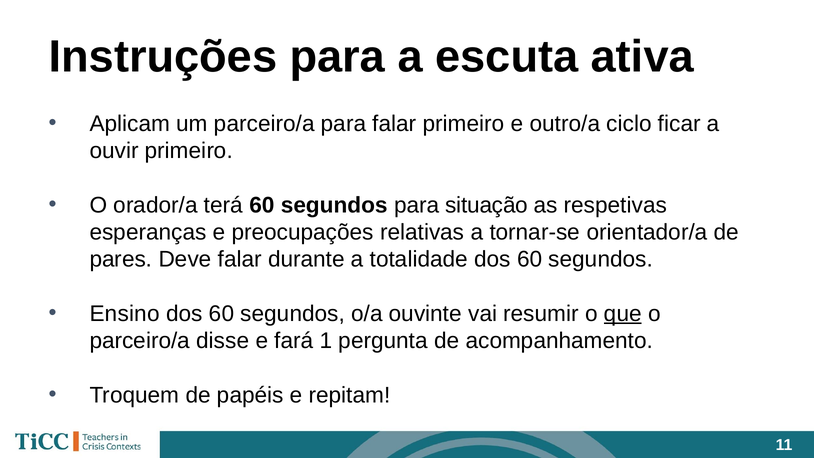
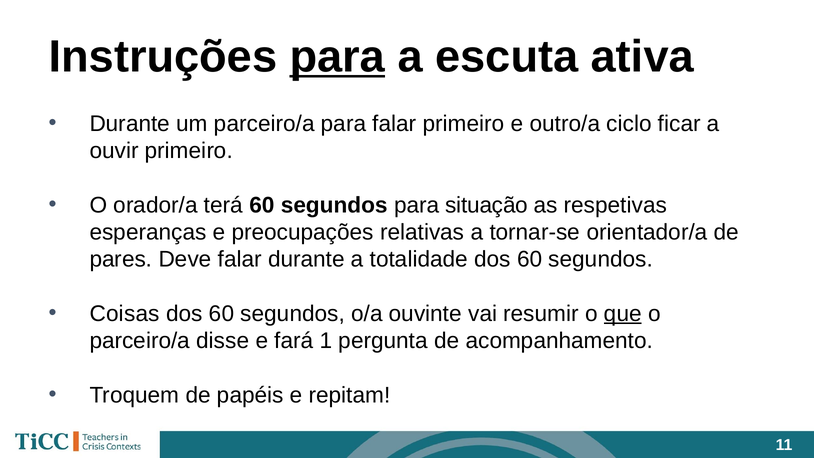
para underline: none -> present (337, 57)
Aplicam: Aplicam -> Durante (130, 124)
Ensino: Ensino -> Coisas (125, 314)
